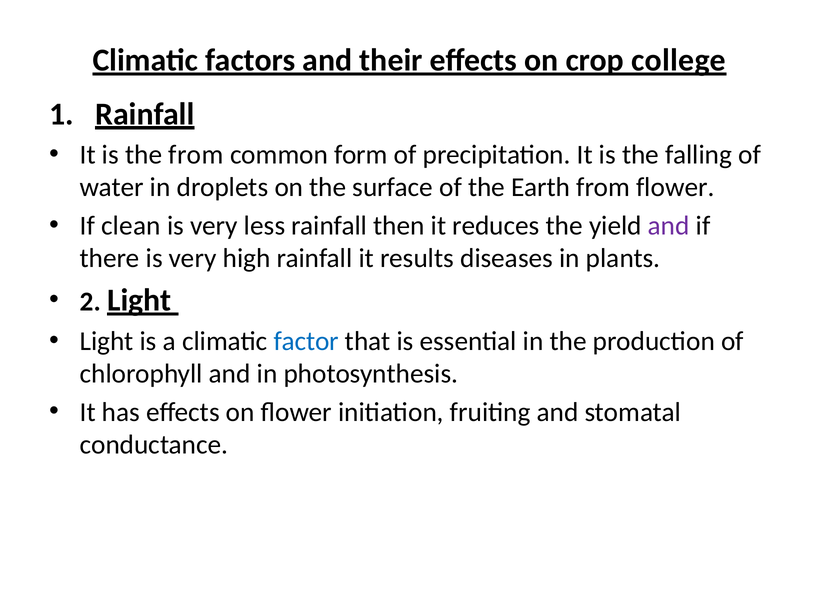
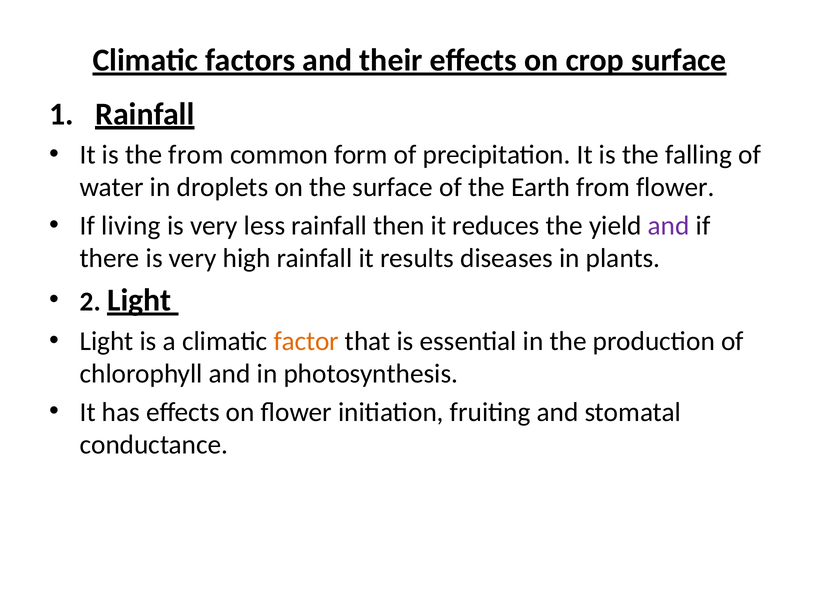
crop college: college -> surface (679, 60)
clean: clean -> living (131, 226)
factor colour: blue -> orange (306, 341)
